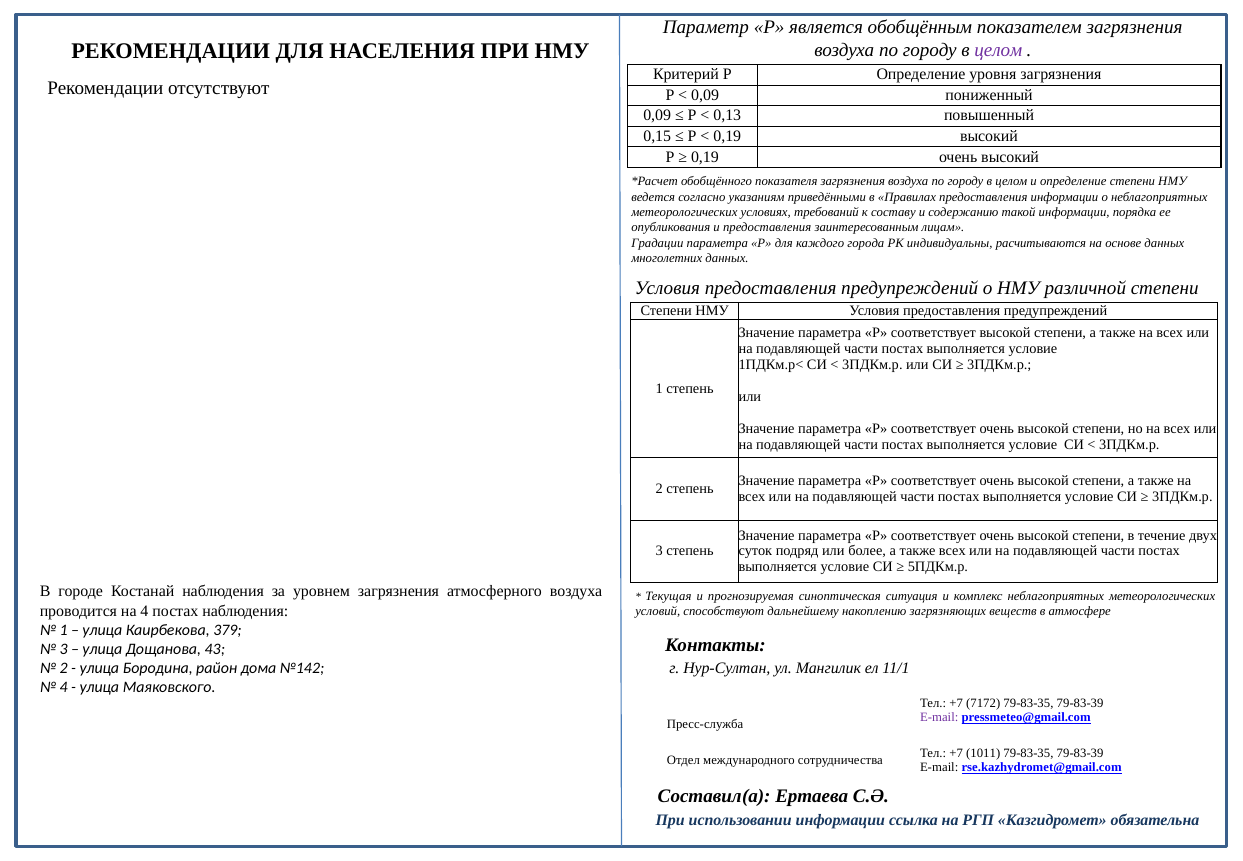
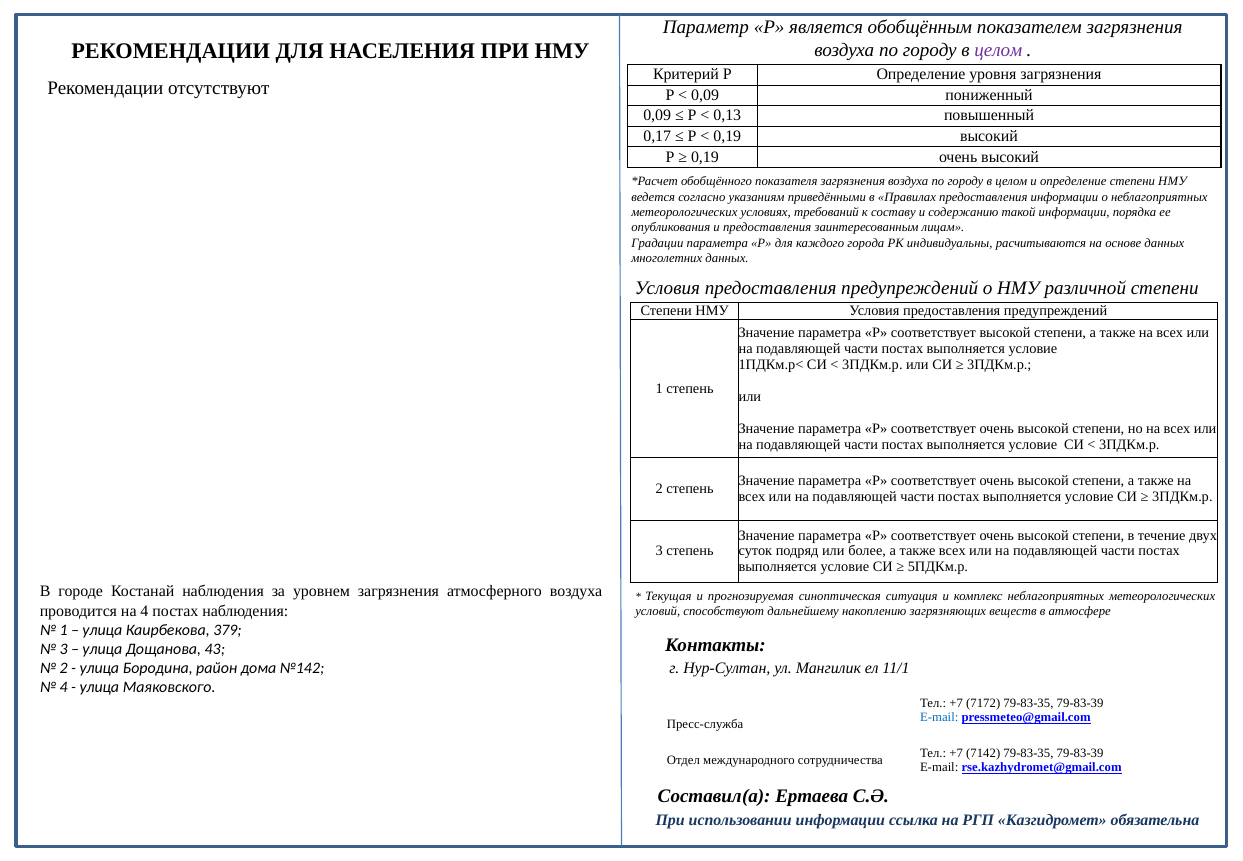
0,15: 0,15 -> 0,17 (657, 136)
E-mail colour: purple -> blue (939, 717)
1011: 1011 -> 7142 (983, 753)
